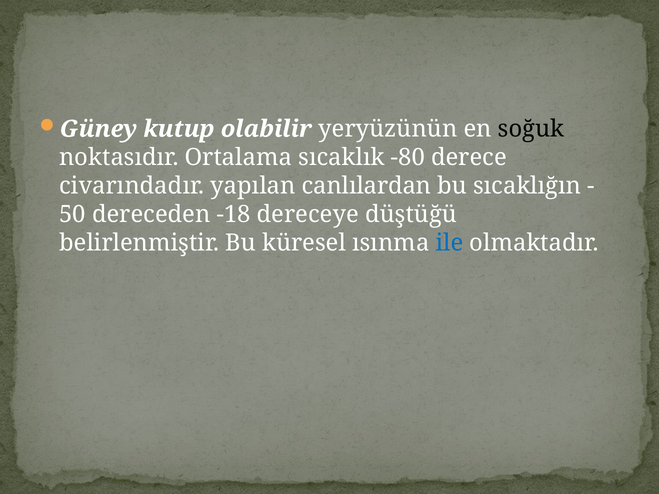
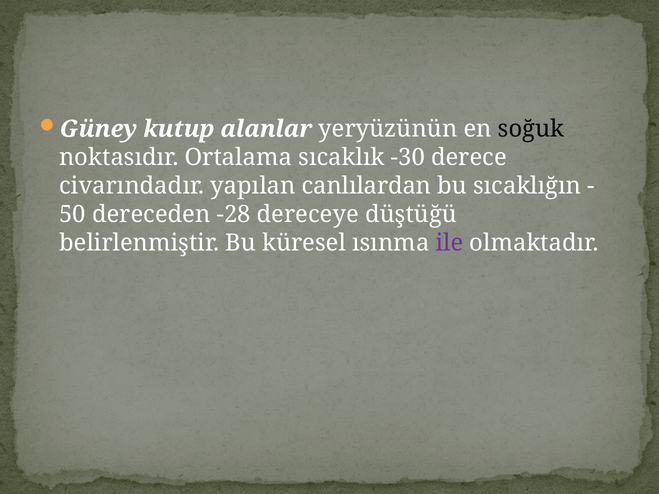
olabilir: olabilir -> alanlar (266, 129)
-80: -80 -> -30 (408, 158)
-18: -18 -> -28 (234, 215)
ile colour: blue -> purple (449, 243)
